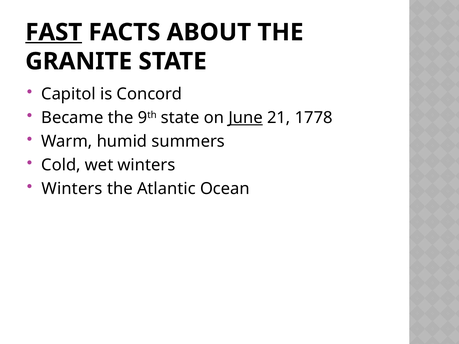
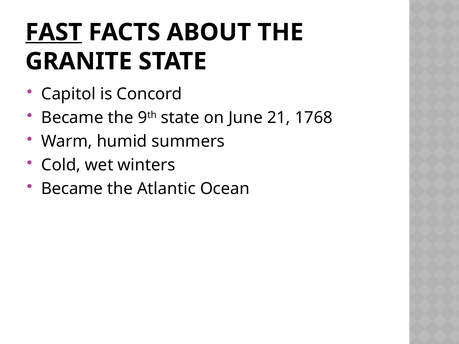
June underline: present -> none (246, 118)
1778: 1778 -> 1768 (314, 118)
Winters: Winters -> Became (72, 189)
